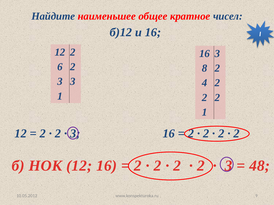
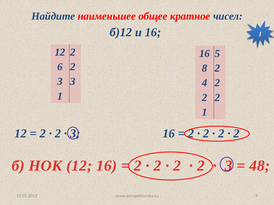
16 3: 3 -> 5 (217, 54)
